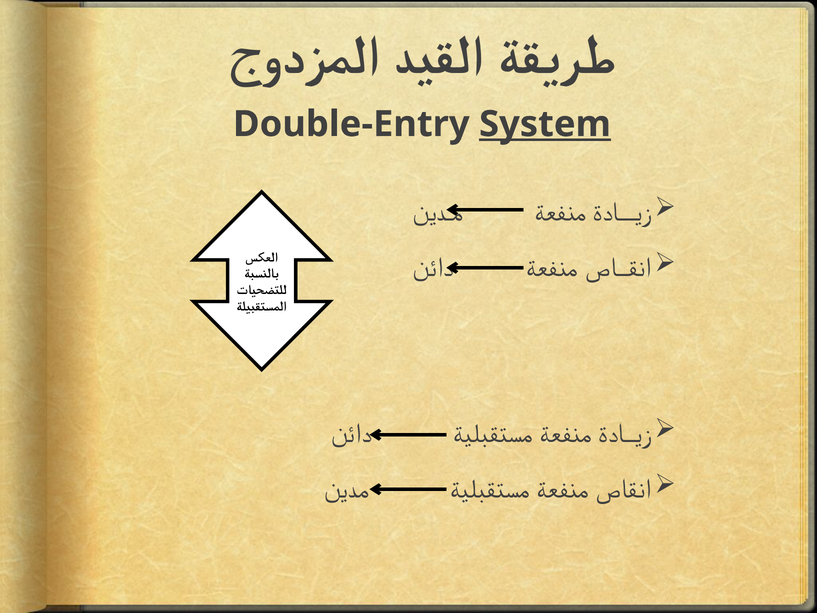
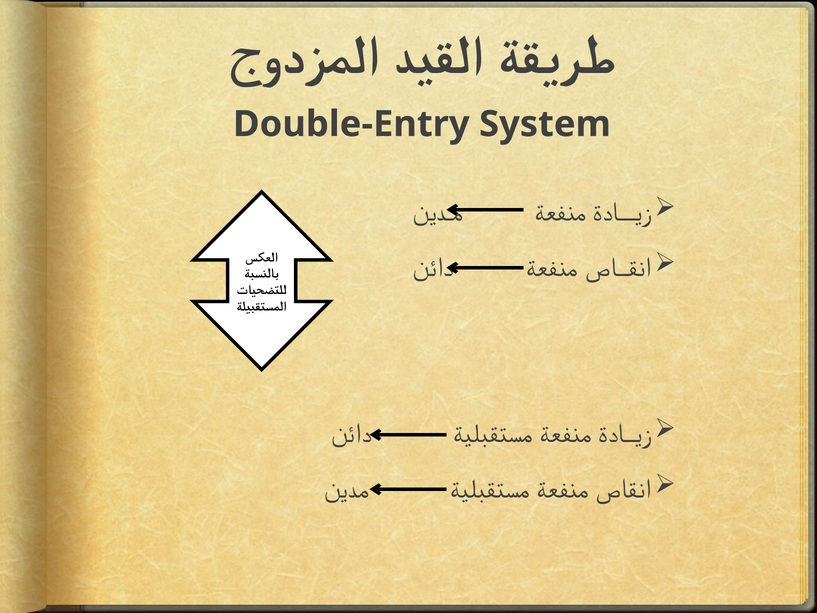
System underline: present -> none (545, 124)
